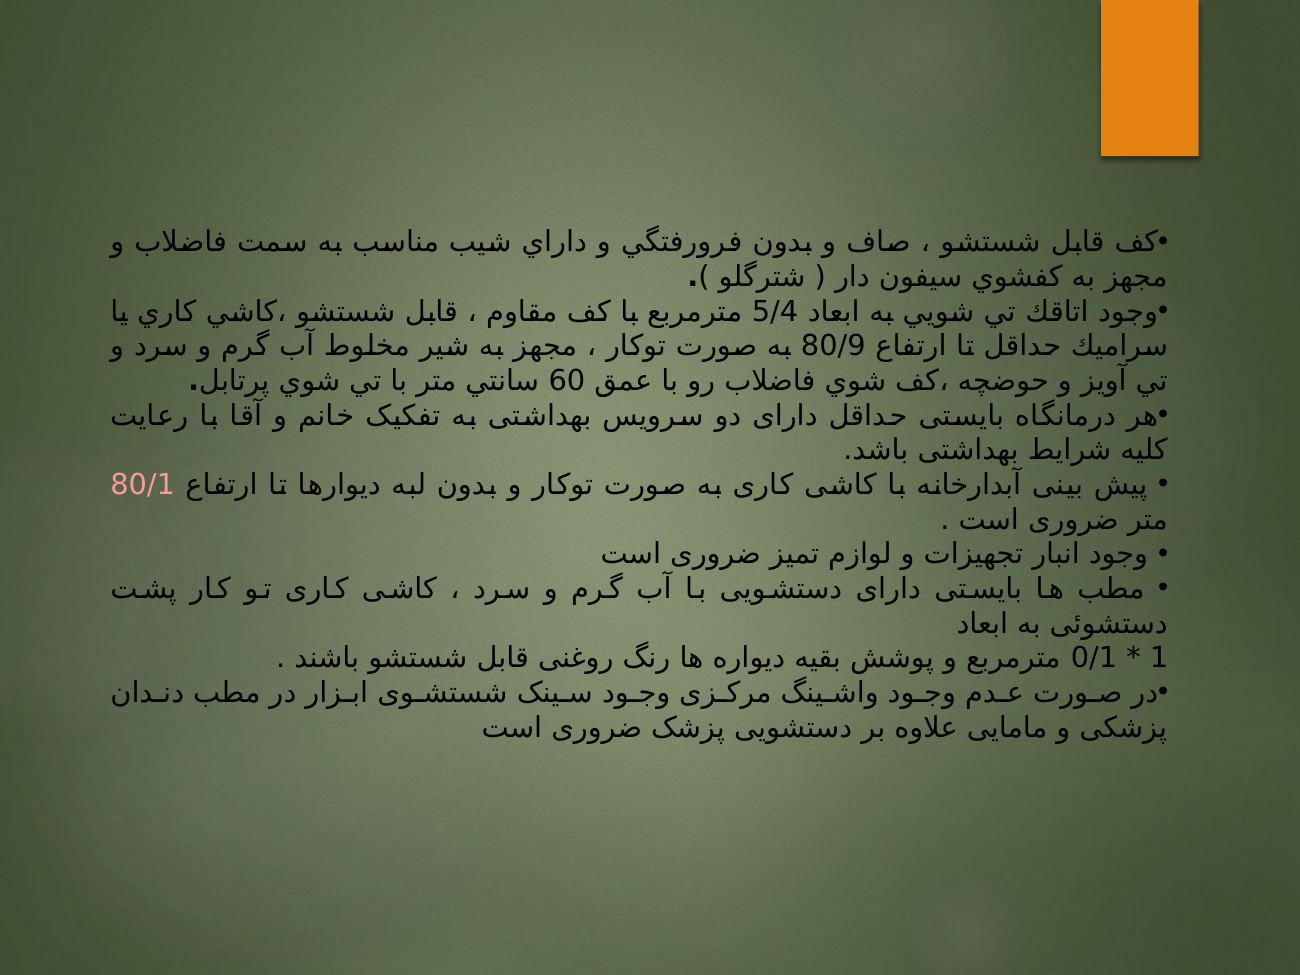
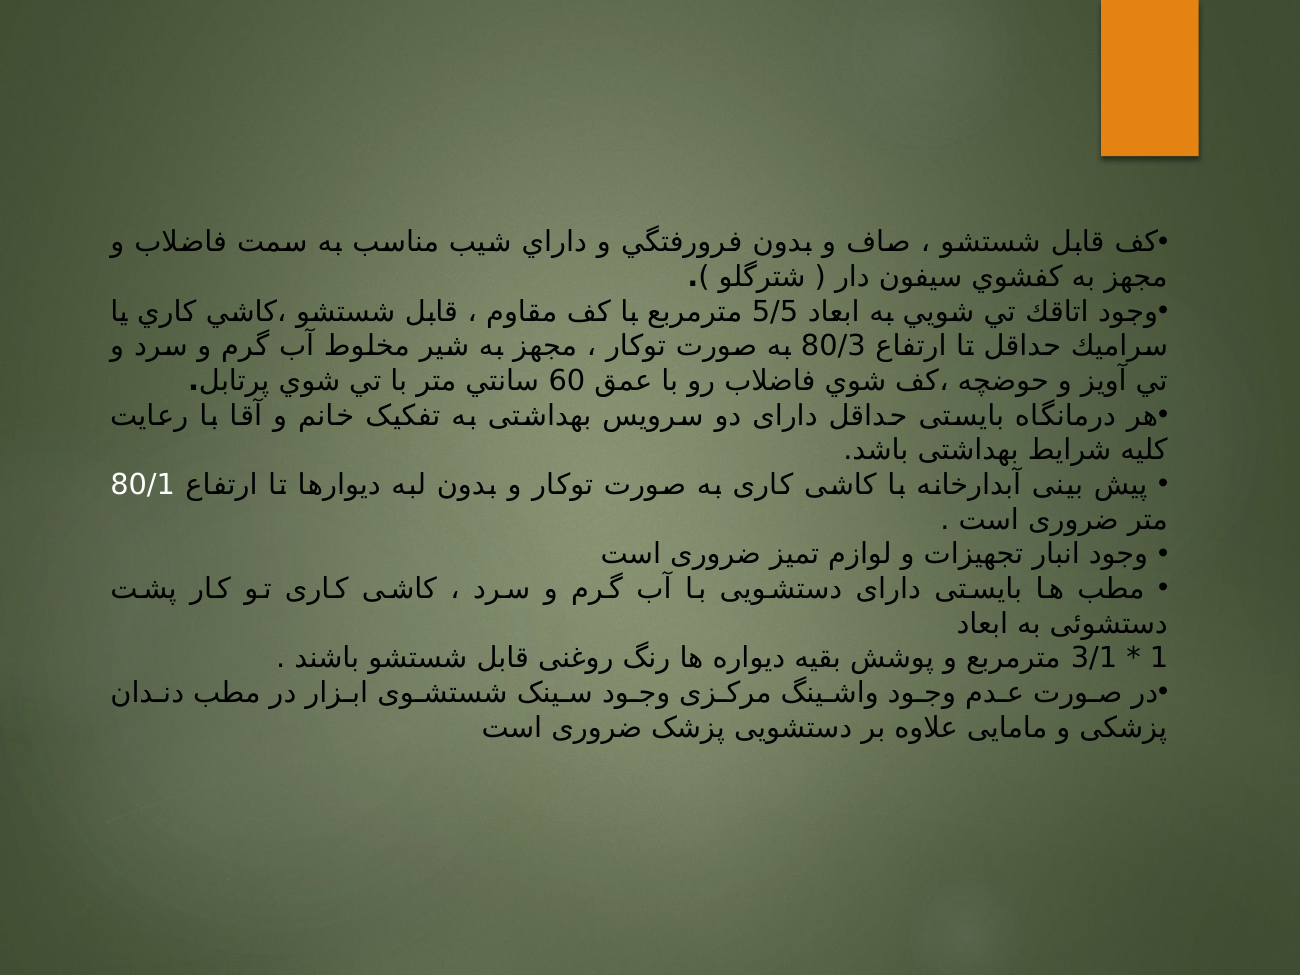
5/4: 5/4 -> 5/5 (775, 312)
80/9: 80/9 -> 80/3 (833, 346)
80/1 colour: pink -> white (143, 485)
0/1: 0/1 -> 3/1 (1094, 658)
